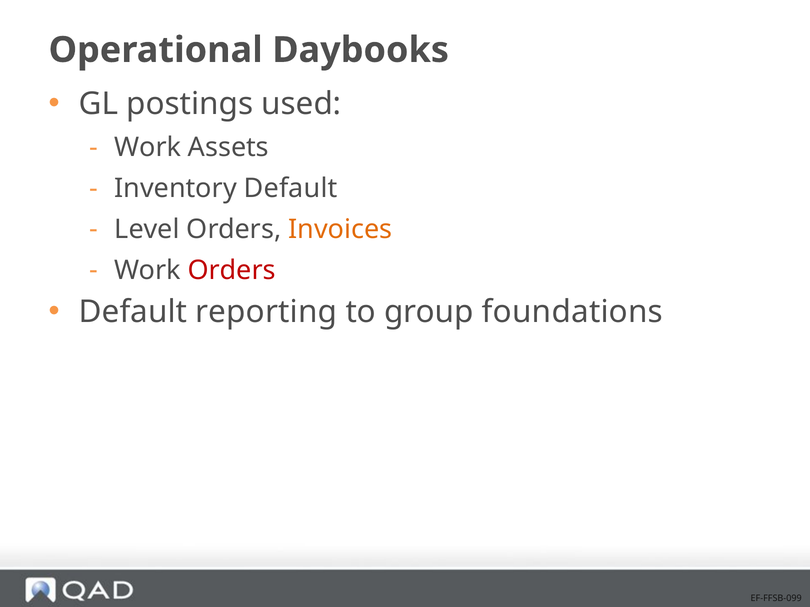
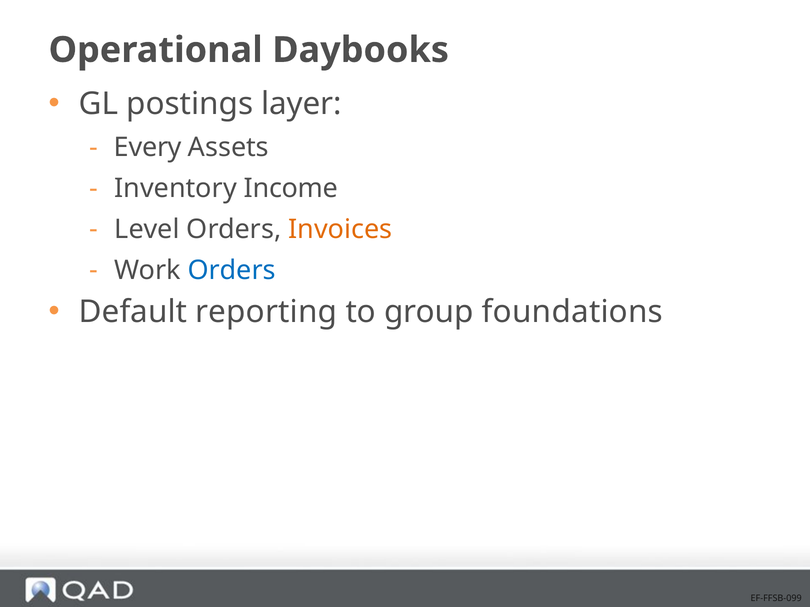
used: used -> layer (301, 104)
Work: Work -> Every (148, 148)
Inventory Default: Default -> Income (291, 189)
Orders colour: red -> blue (232, 271)
